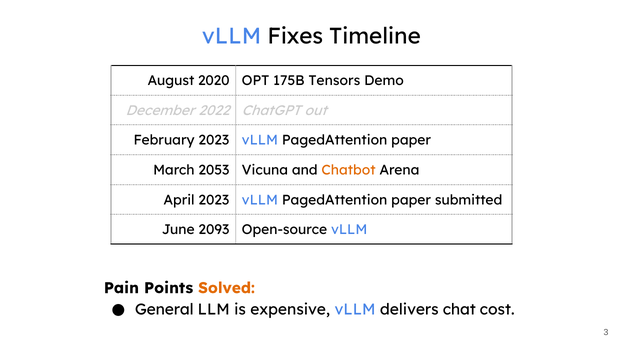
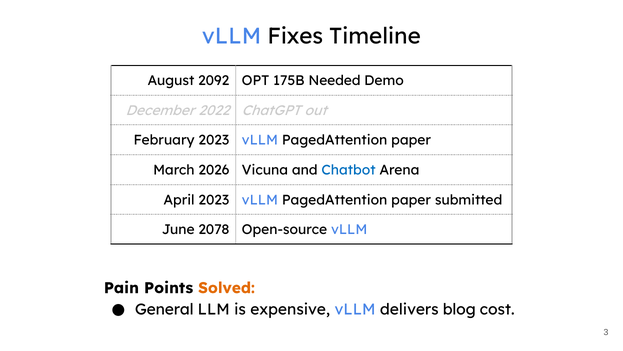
2020: 2020 -> 2092 (214, 81)
Tensors: Tensors -> Needed (334, 81)
2053: 2053 -> 2026 (214, 170)
Chatbot colour: orange -> blue (349, 170)
2093: 2093 -> 2078 (214, 229)
chat: chat -> blog (459, 309)
